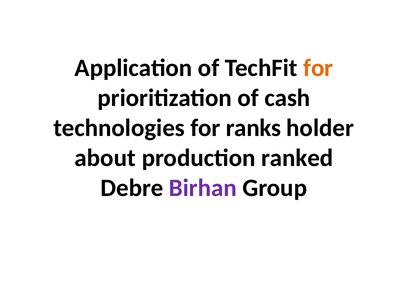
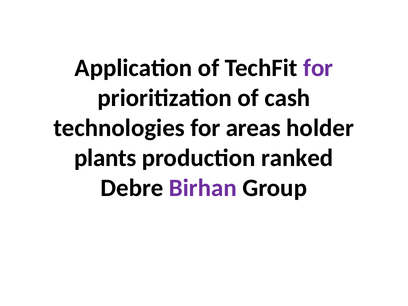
for colour: orange -> purple (318, 68)
ranks: ranks -> areas (253, 128)
about: about -> plants (105, 158)
